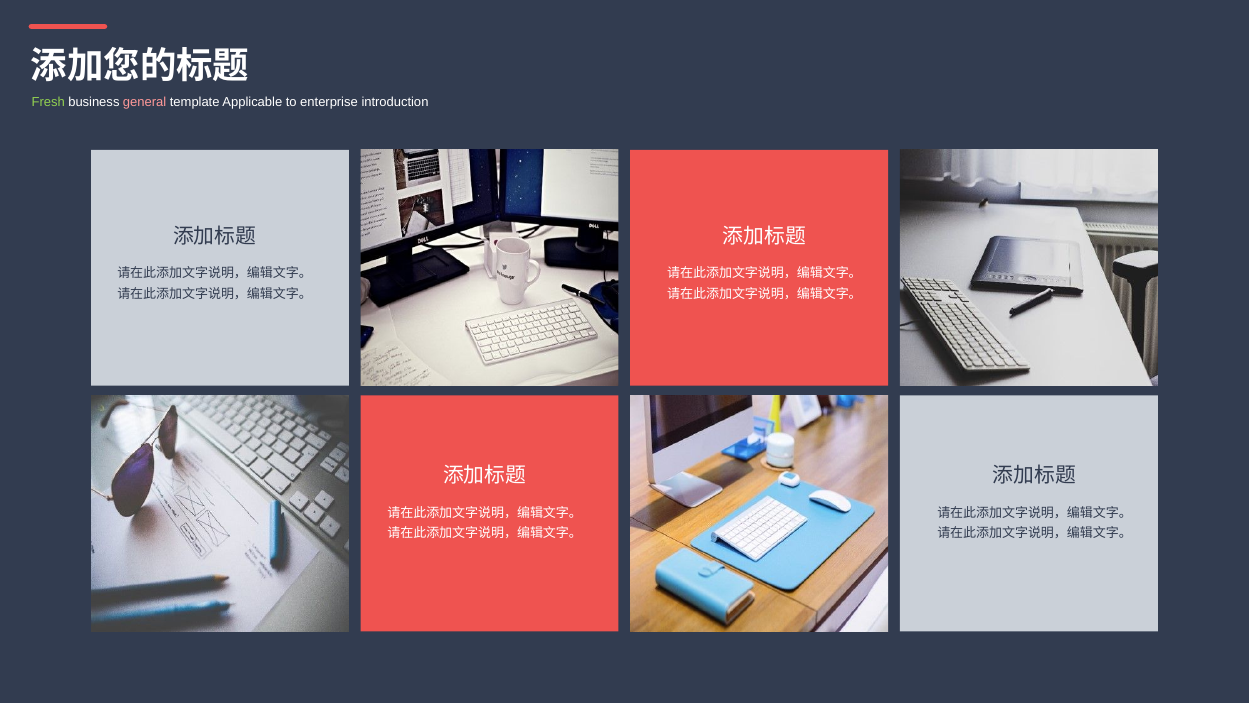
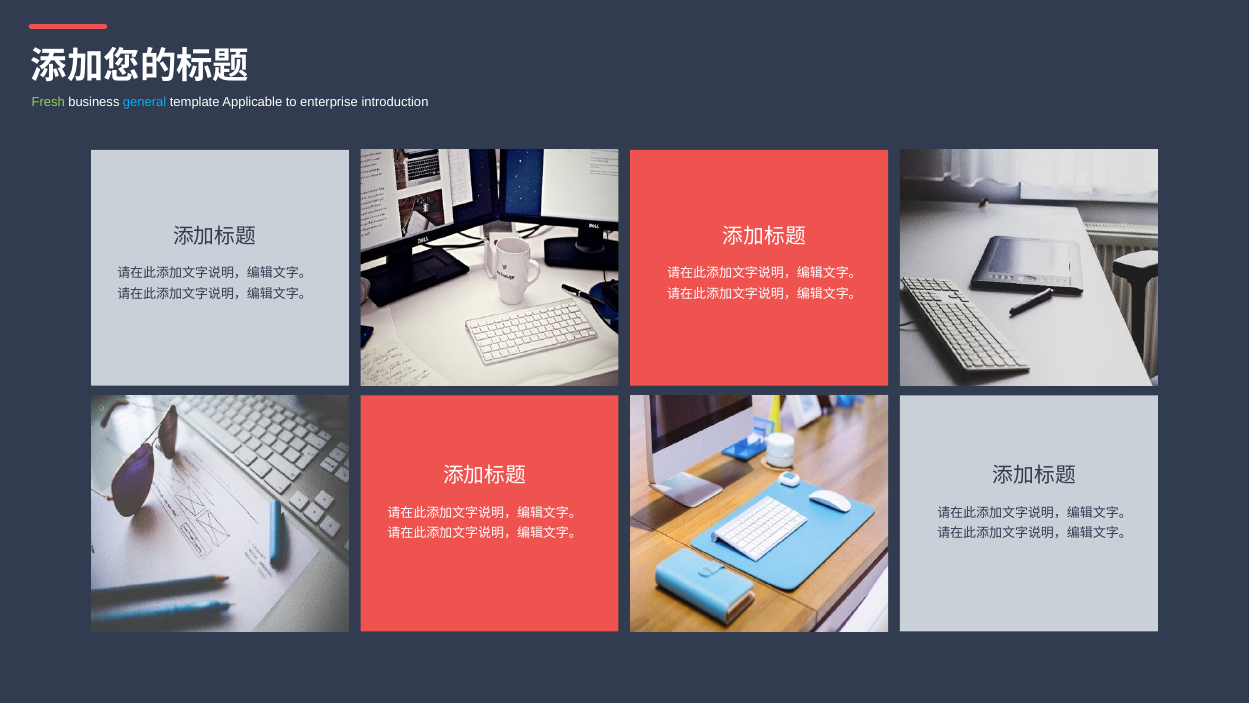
general colour: pink -> light blue (145, 102)
